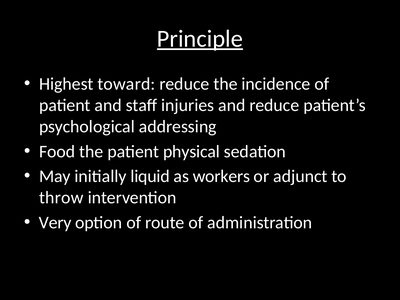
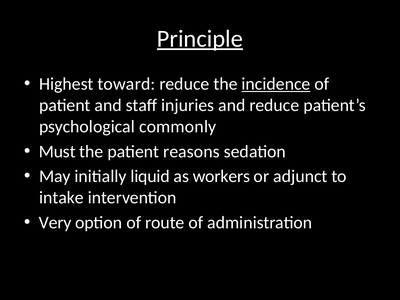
incidence underline: none -> present (276, 84)
addressing: addressing -> commonly (178, 127)
Food: Food -> Must (57, 151)
physical: physical -> reasons (191, 151)
throw: throw -> intake (61, 198)
